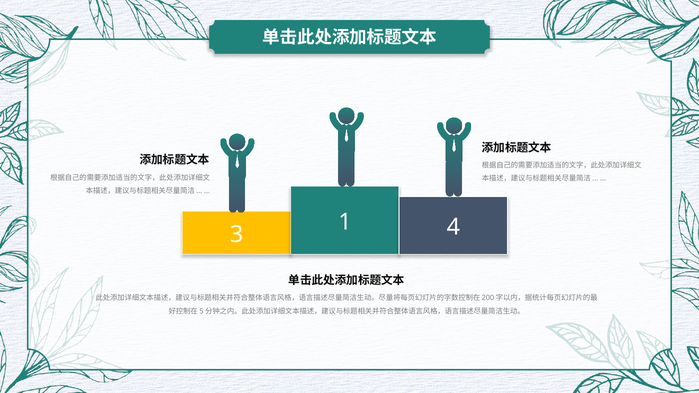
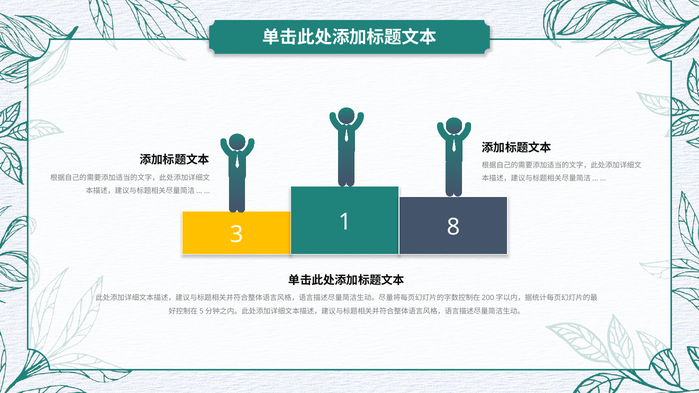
4: 4 -> 8 (453, 227)
